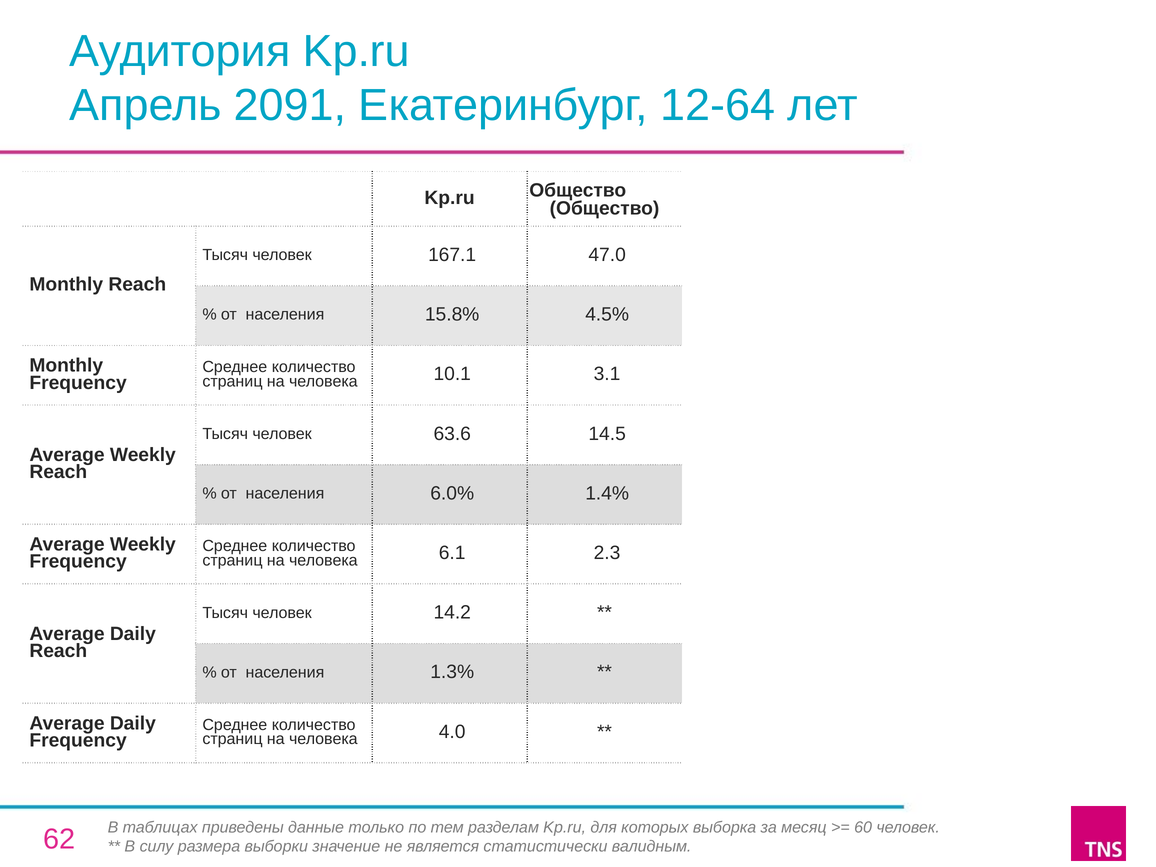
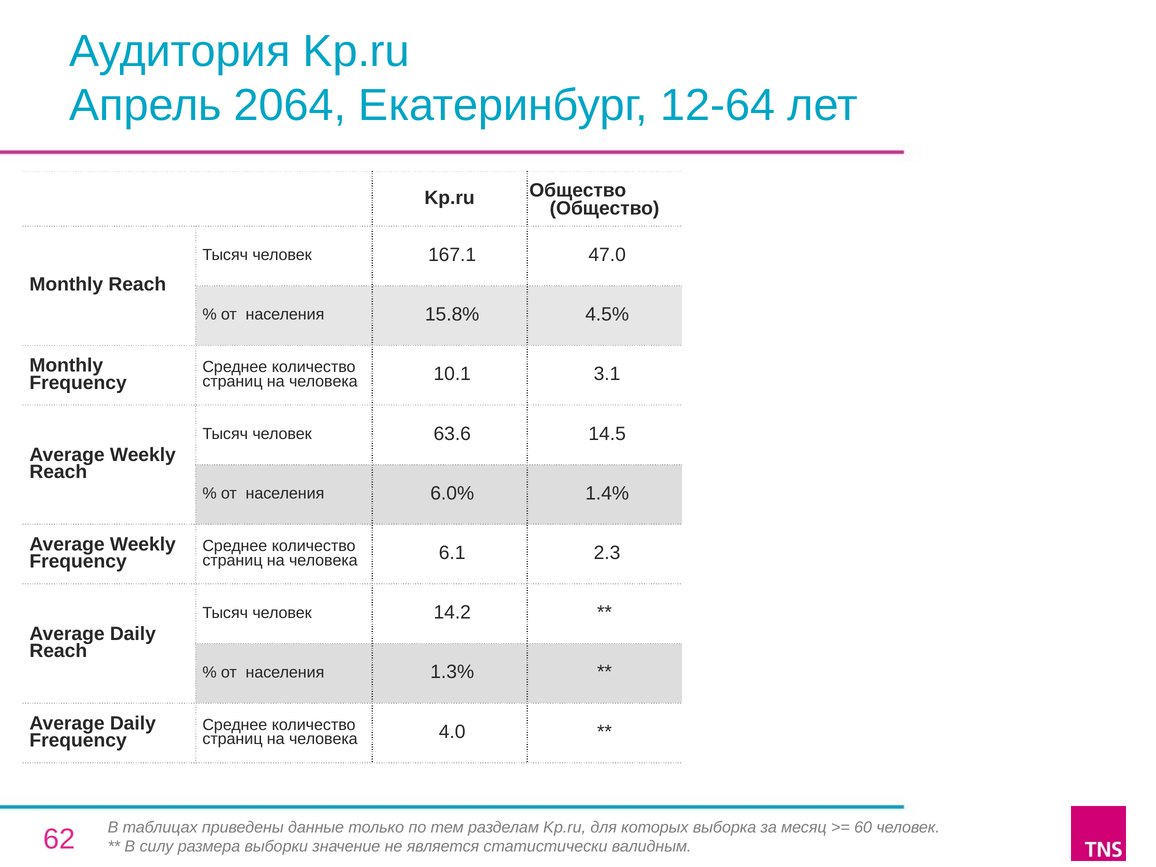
2091: 2091 -> 2064 (290, 105)
